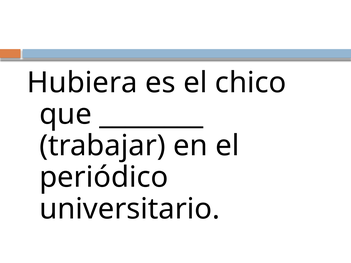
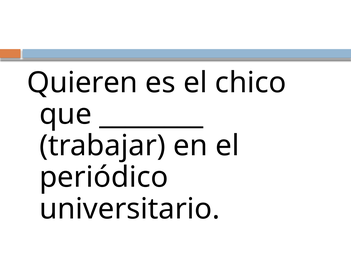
Hubiera: Hubiera -> Quieren (82, 83)
